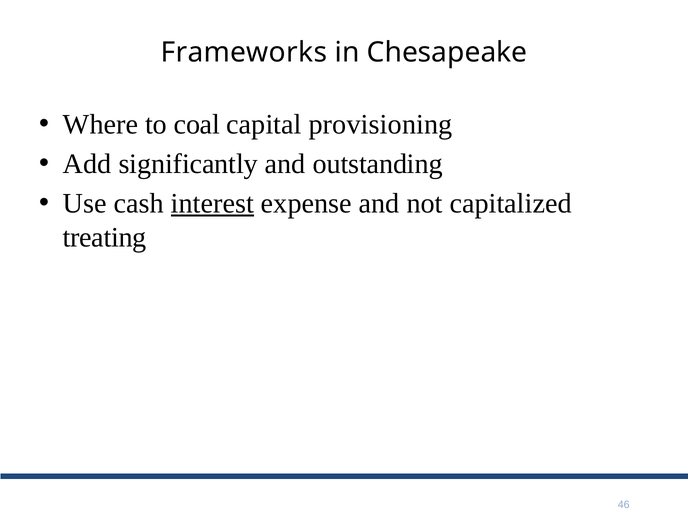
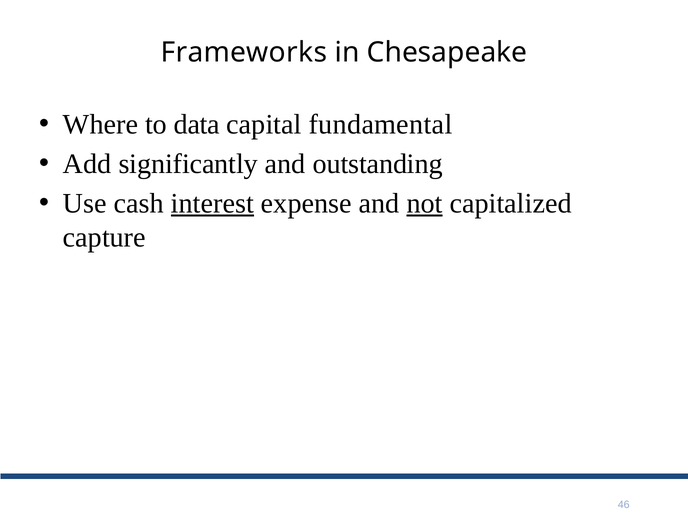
coal: coal -> data (197, 124)
provisioning: provisioning -> fundamental (381, 124)
not underline: none -> present (425, 203)
treating: treating -> capture (104, 237)
